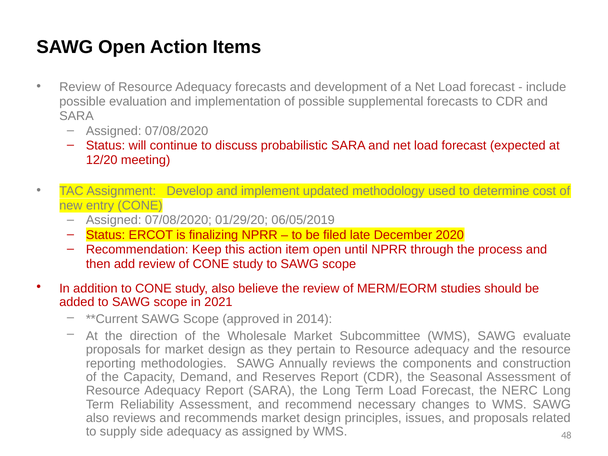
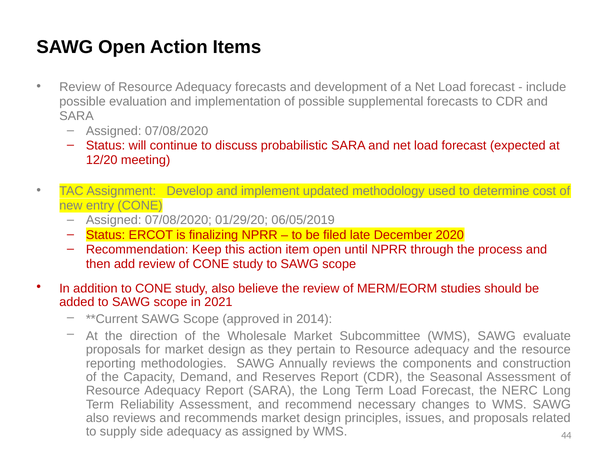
48: 48 -> 44 (566, 435)
